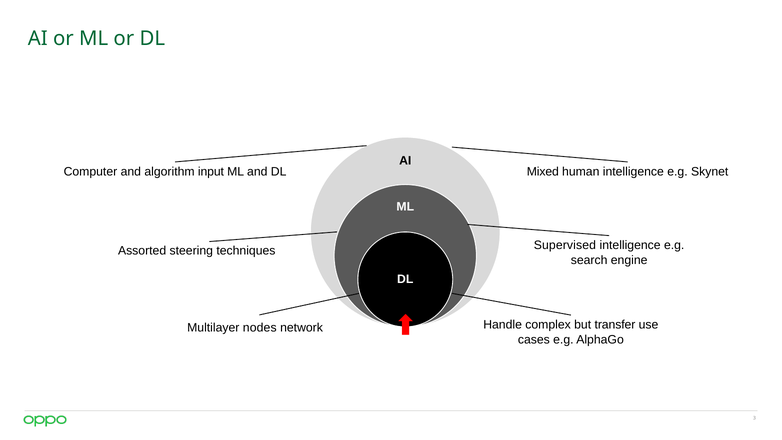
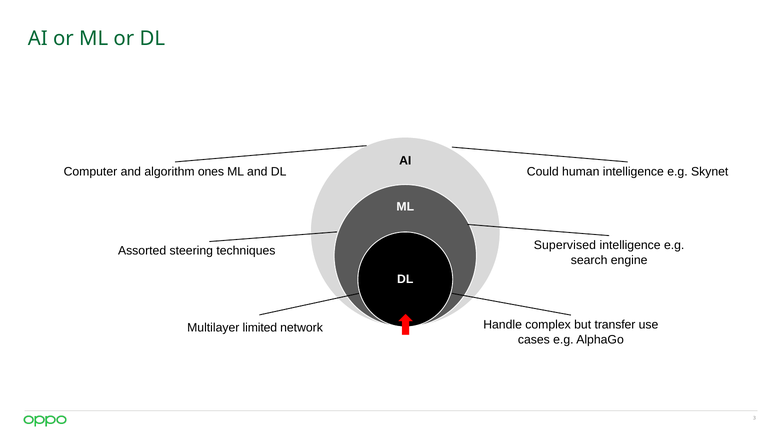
input: input -> ones (211, 172)
Mixed: Mixed -> Could (543, 172)
nodes: nodes -> limited (260, 328)
